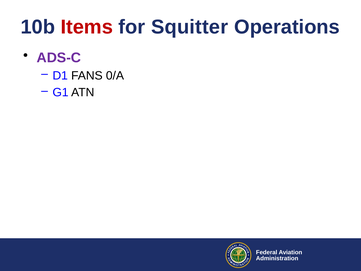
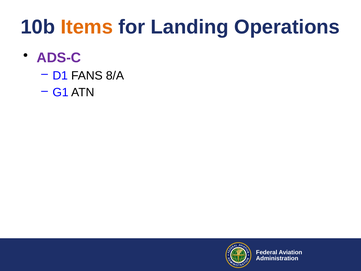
Items colour: red -> orange (87, 27)
Squitter: Squitter -> Landing (190, 27)
0/A: 0/A -> 8/A (115, 76)
